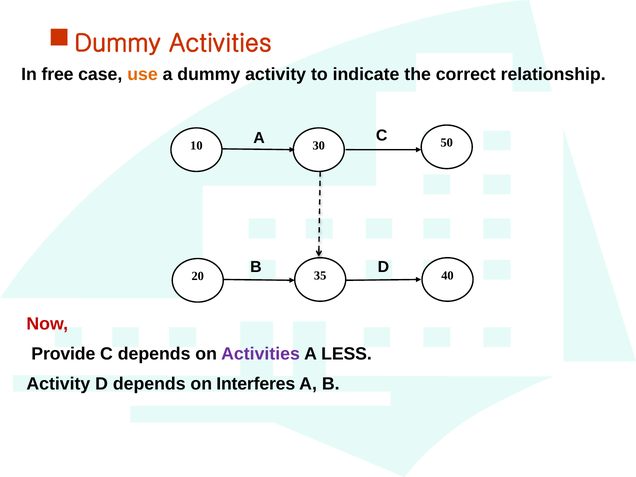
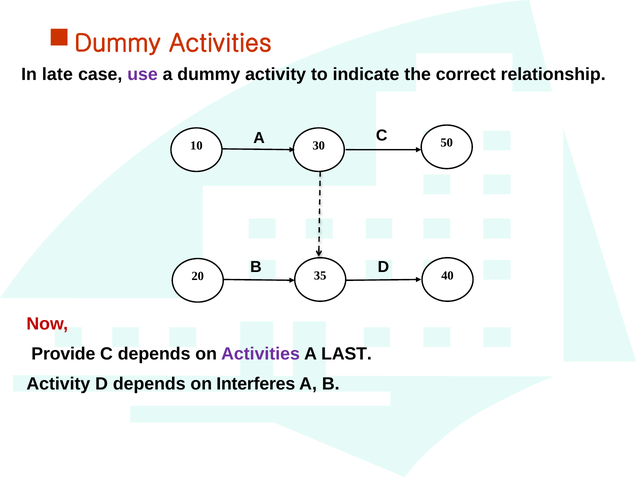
free: free -> late (57, 75)
use colour: orange -> purple (143, 75)
LESS: LESS -> LAST (347, 354)
